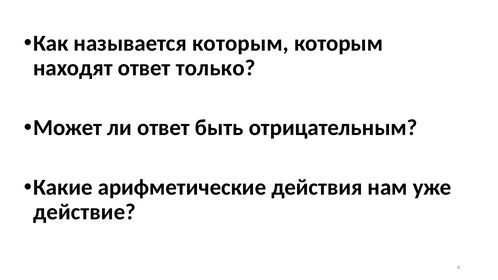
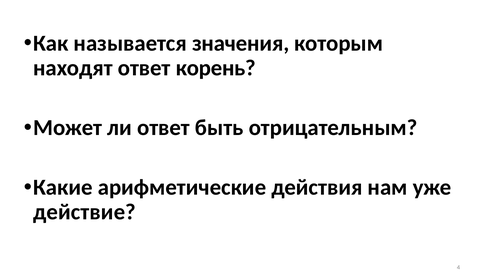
называется которым: которым -> значения (241, 43)
только: только -> корень (216, 68)
